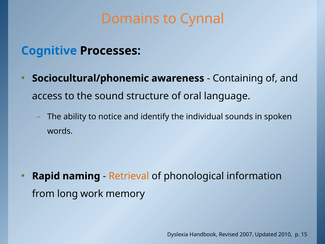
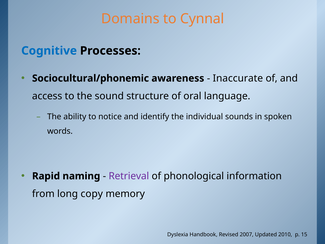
Containing: Containing -> Inaccurate (238, 78)
Retrieval colour: orange -> purple (129, 176)
work: work -> copy (92, 194)
